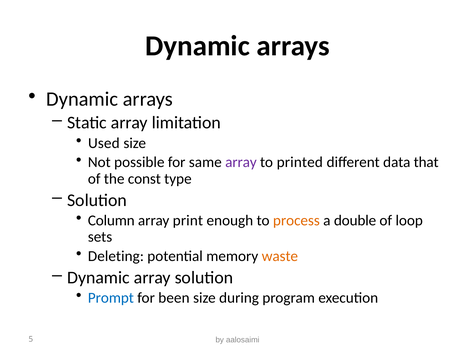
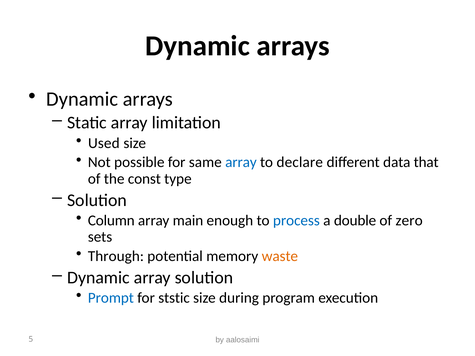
array colour: purple -> blue (241, 162)
printed: printed -> declare (300, 162)
print: print -> main (188, 221)
process colour: orange -> blue (296, 221)
loop: loop -> zero (409, 221)
Deleting: Deleting -> Through (116, 256)
been: been -> ststic (174, 298)
